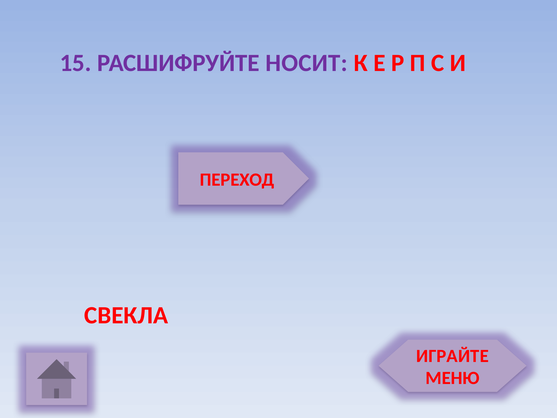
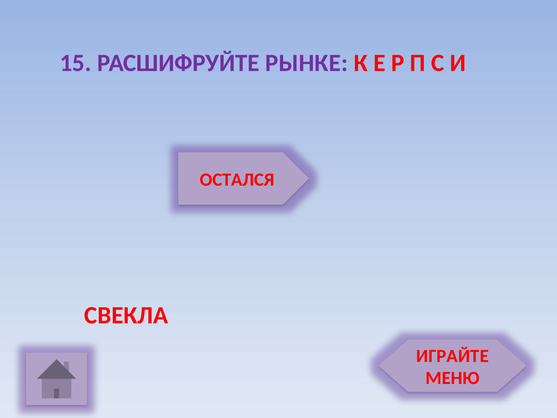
НОСИТ: НОСИТ -> РЫНКЕ (307, 63)
ПЕРЕХОД: ПЕРЕХОД -> ОСТАЛСЯ (237, 180)
